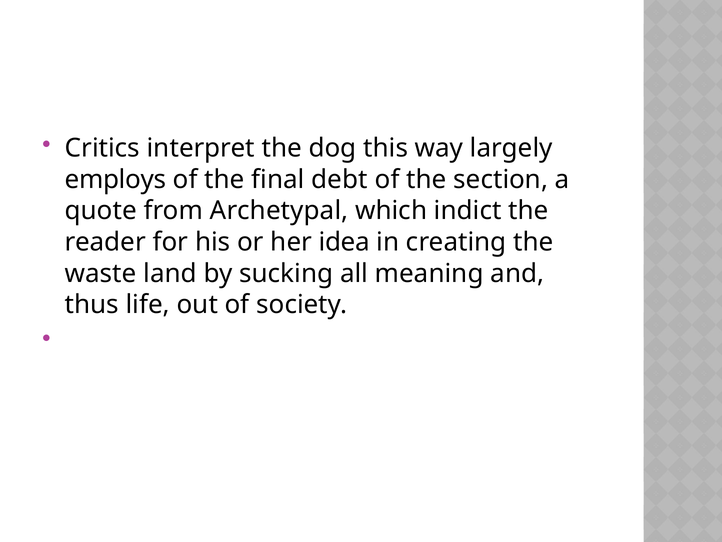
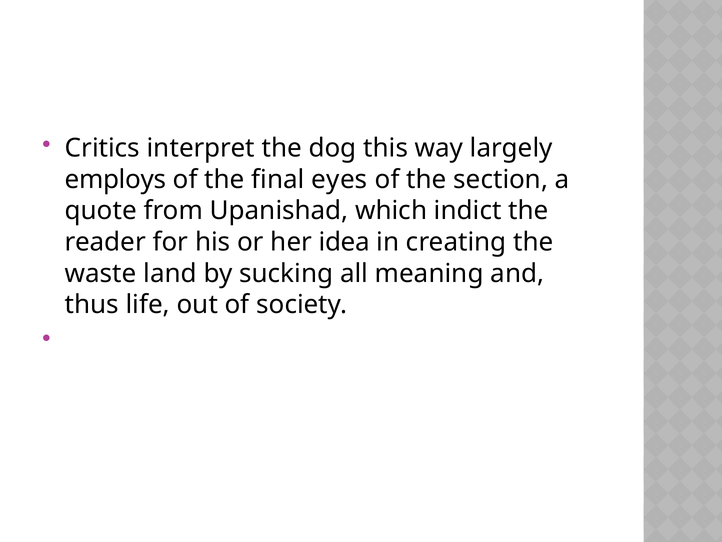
debt: debt -> eyes (339, 179)
Archetypal: Archetypal -> Upanishad (279, 211)
